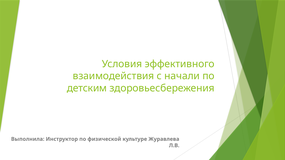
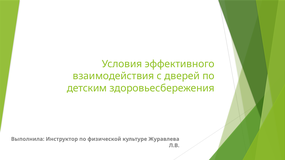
начали: начали -> дверей (182, 76)
